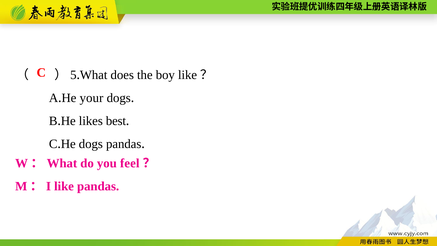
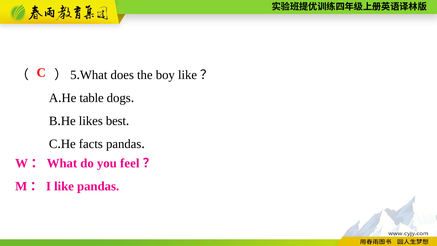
your: your -> table (92, 98)
dogs: dogs -> facts (91, 144)
